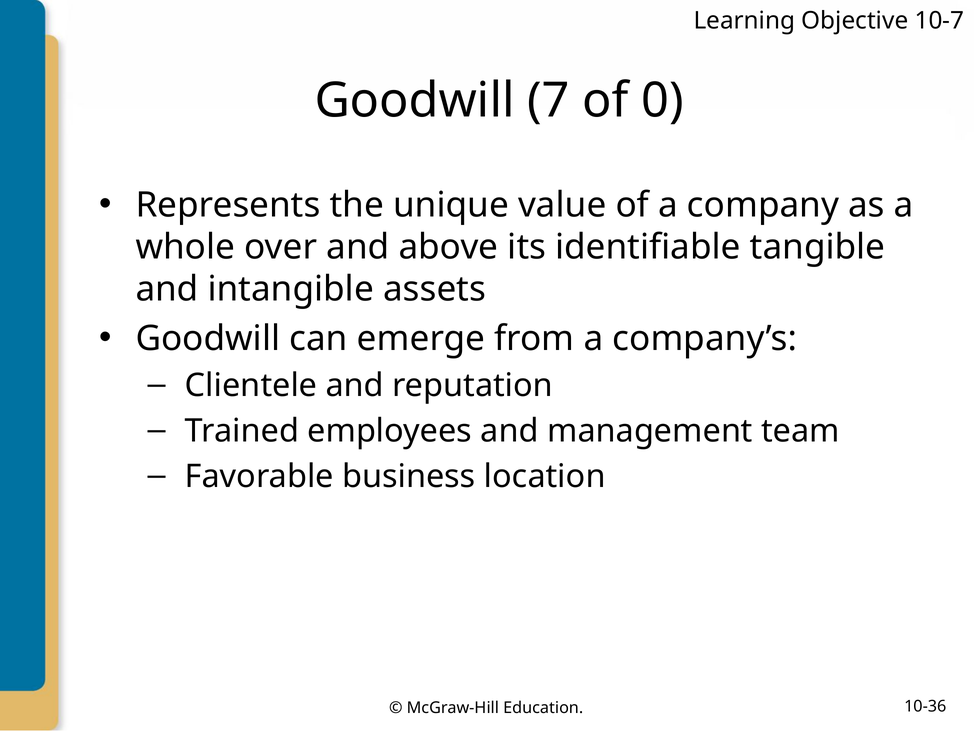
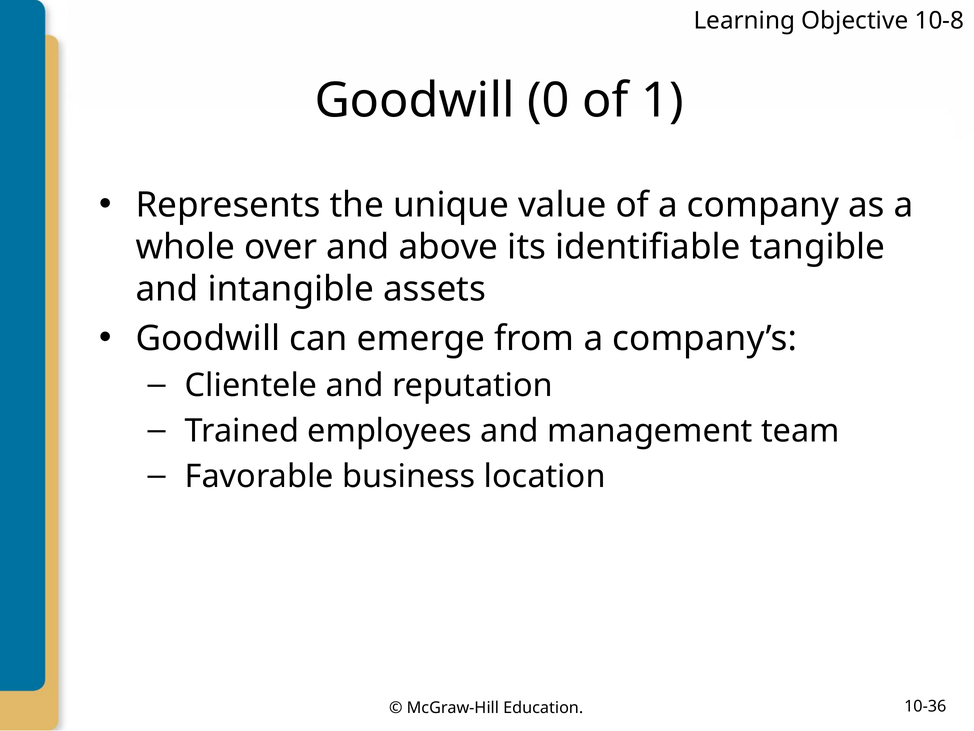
10-7: 10-7 -> 10-8 (939, 21)
7: 7 -> 0 (548, 101)
0: 0 -> 1 (662, 101)
